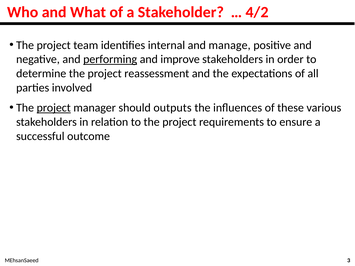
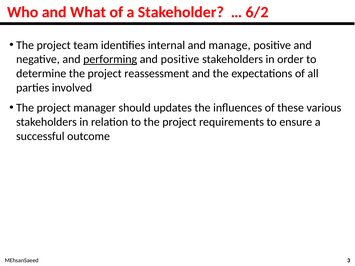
4/2: 4/2 -> 6/2 (257, 12)
and improve: improve -> positive (180, 59)
project underline: present -> none (54, 108)
outputs: outputs -> updates (173, 108)
